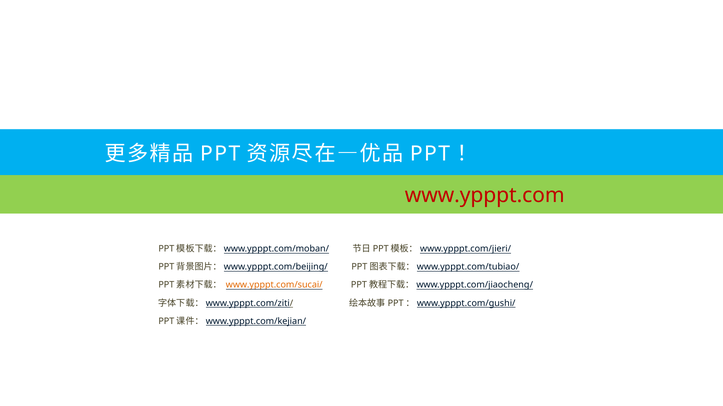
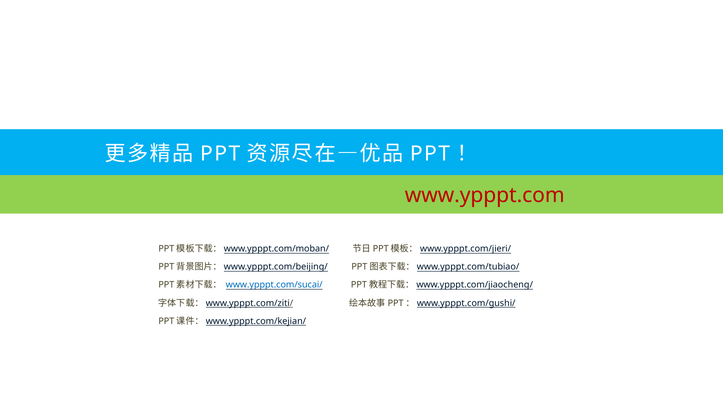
www.ypppt.com/sucai/ colour: orange -> blue (274, 285)
